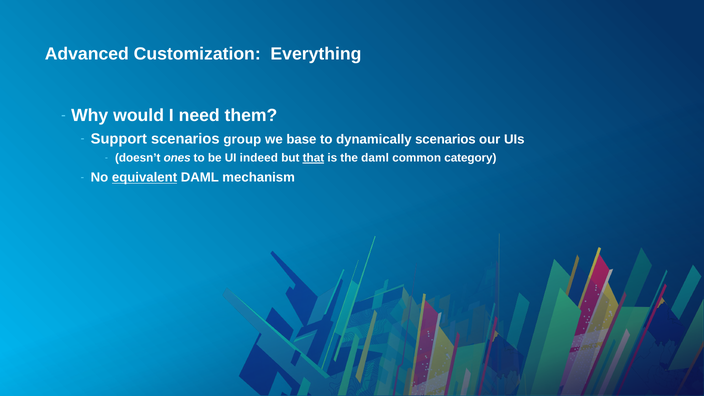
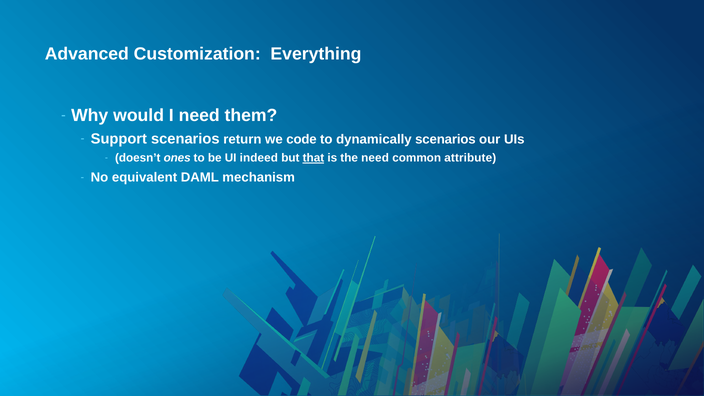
group: group -> return (242, 139)
base: base -> code (301, 139)
the daml: daml -> need (375, 158)
category: category -> attribute (470, 158)
equivalent underline: present -> none (145, 177)
